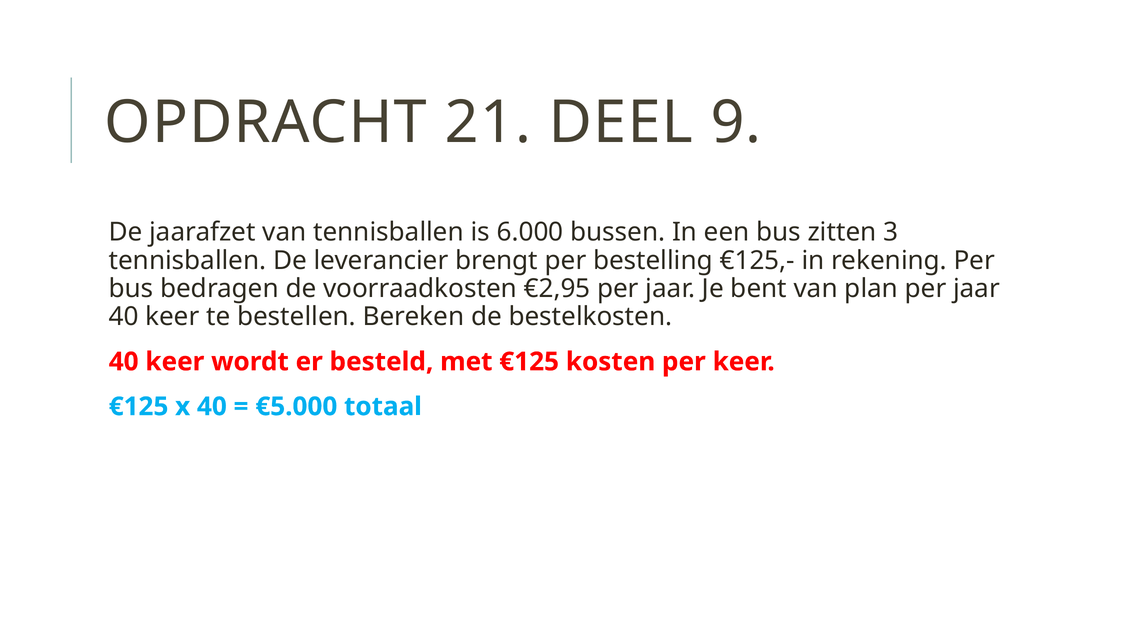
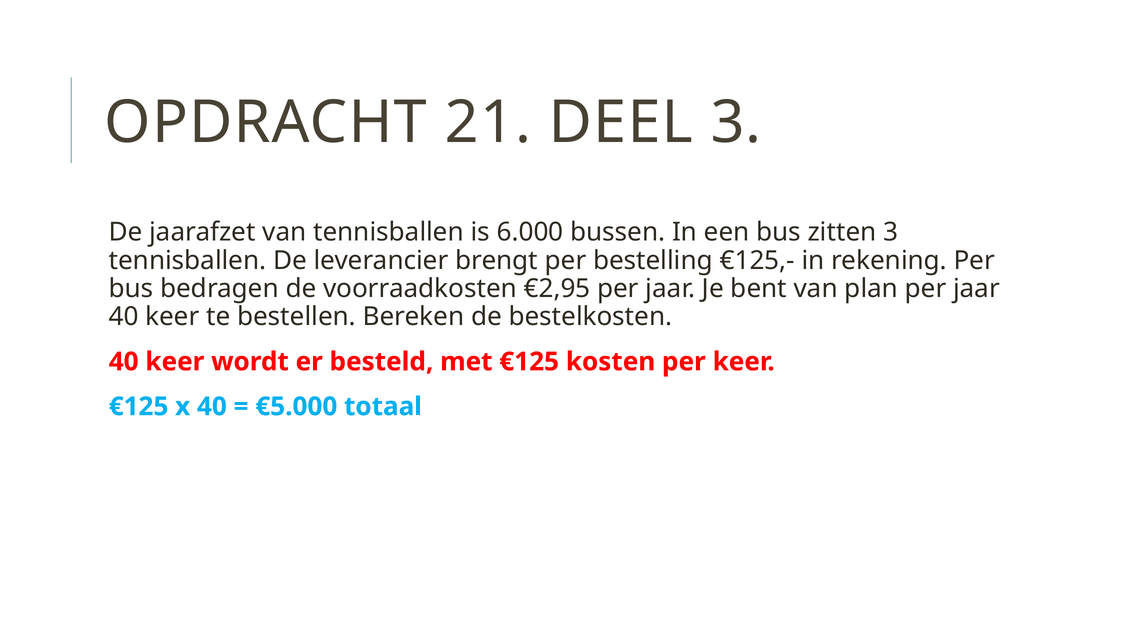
DEEL 9: 9 -> 3 (736, 123)
